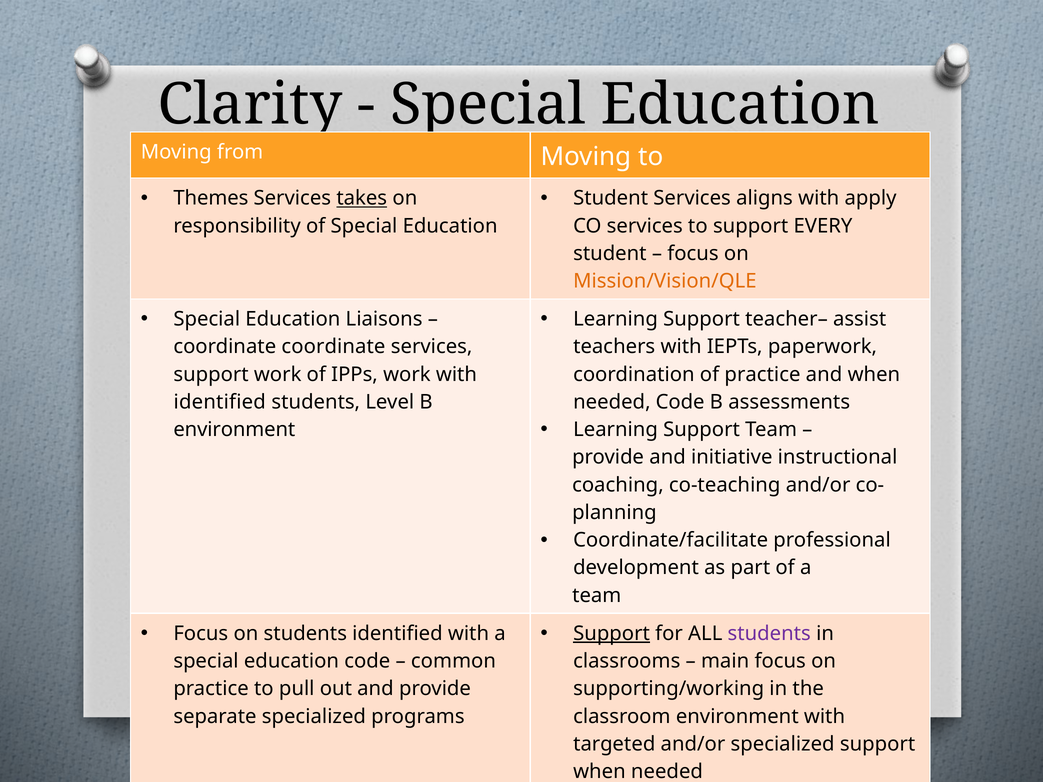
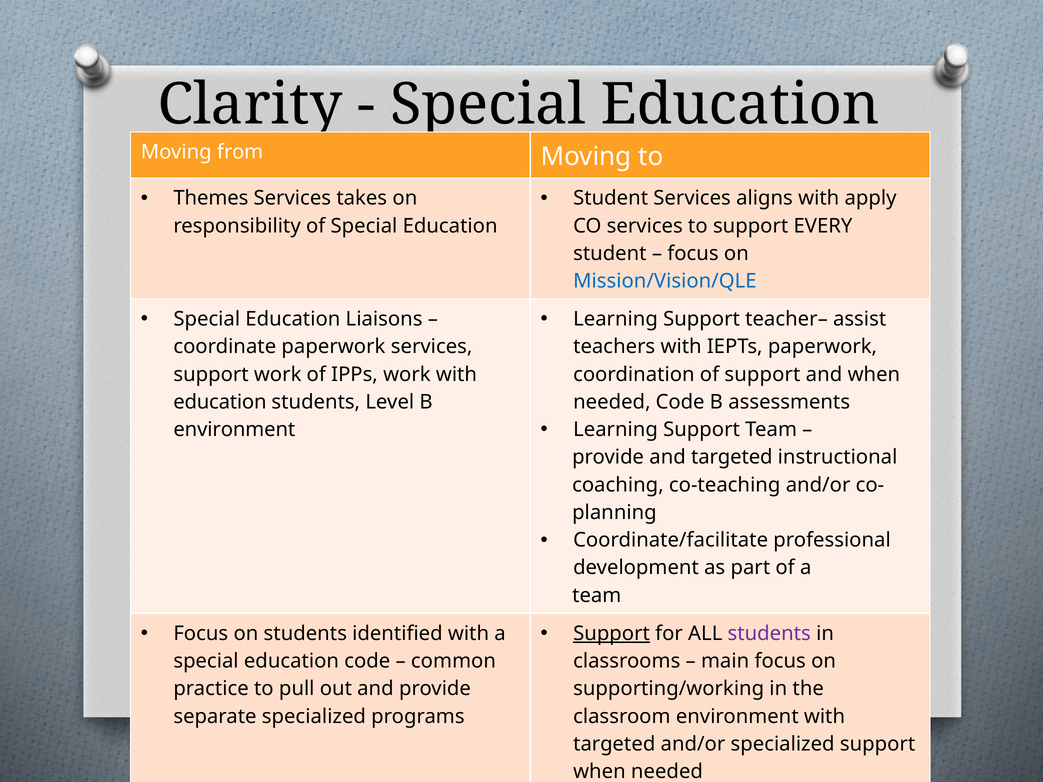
takes underline: present -> none (362, 198)
Mission/Vision/QLE colour: orange -> blue (665, 281)
coordinate coordinate: coordinate -> paperwork (333, 347)
of practice: practice -> support (762, 375)
identified: identified -> education (220, 402)
and initiative: initiative -> targeted (732, 457)
